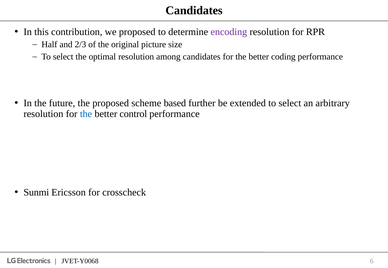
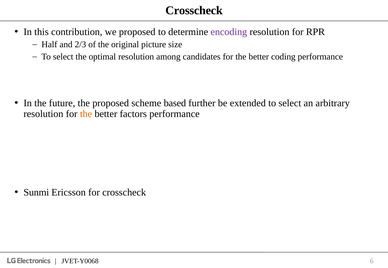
Candidates: Candidates -> Crosscheck (194, 10)
the colour: blue -> orange (86, 114)
control: control -> factors (133, 114)
